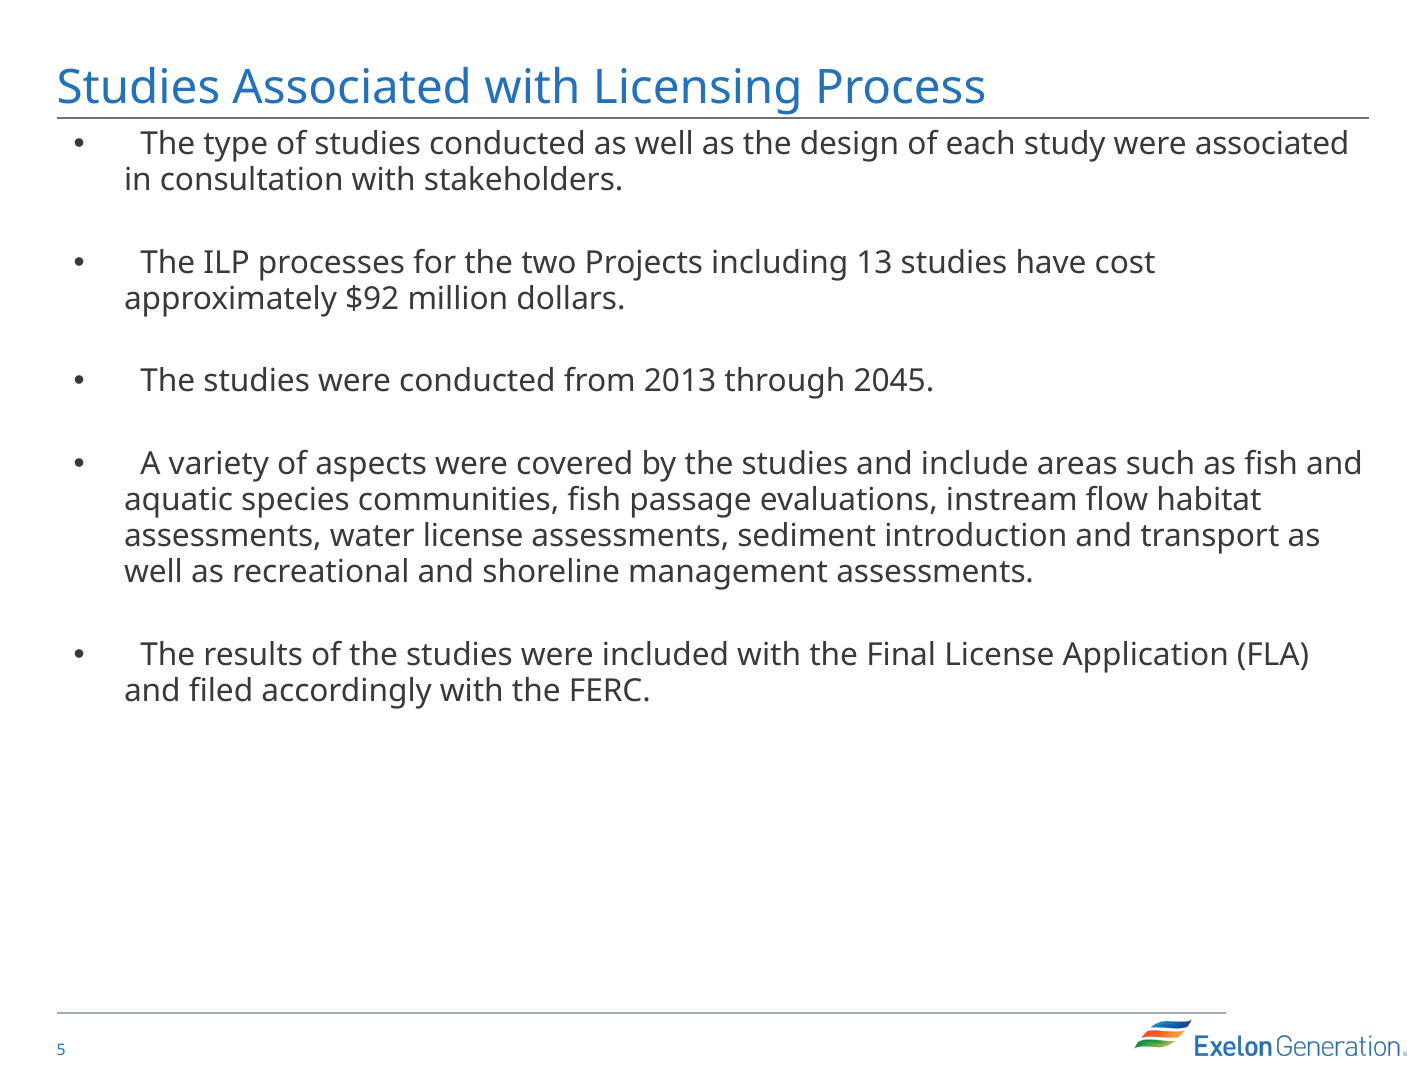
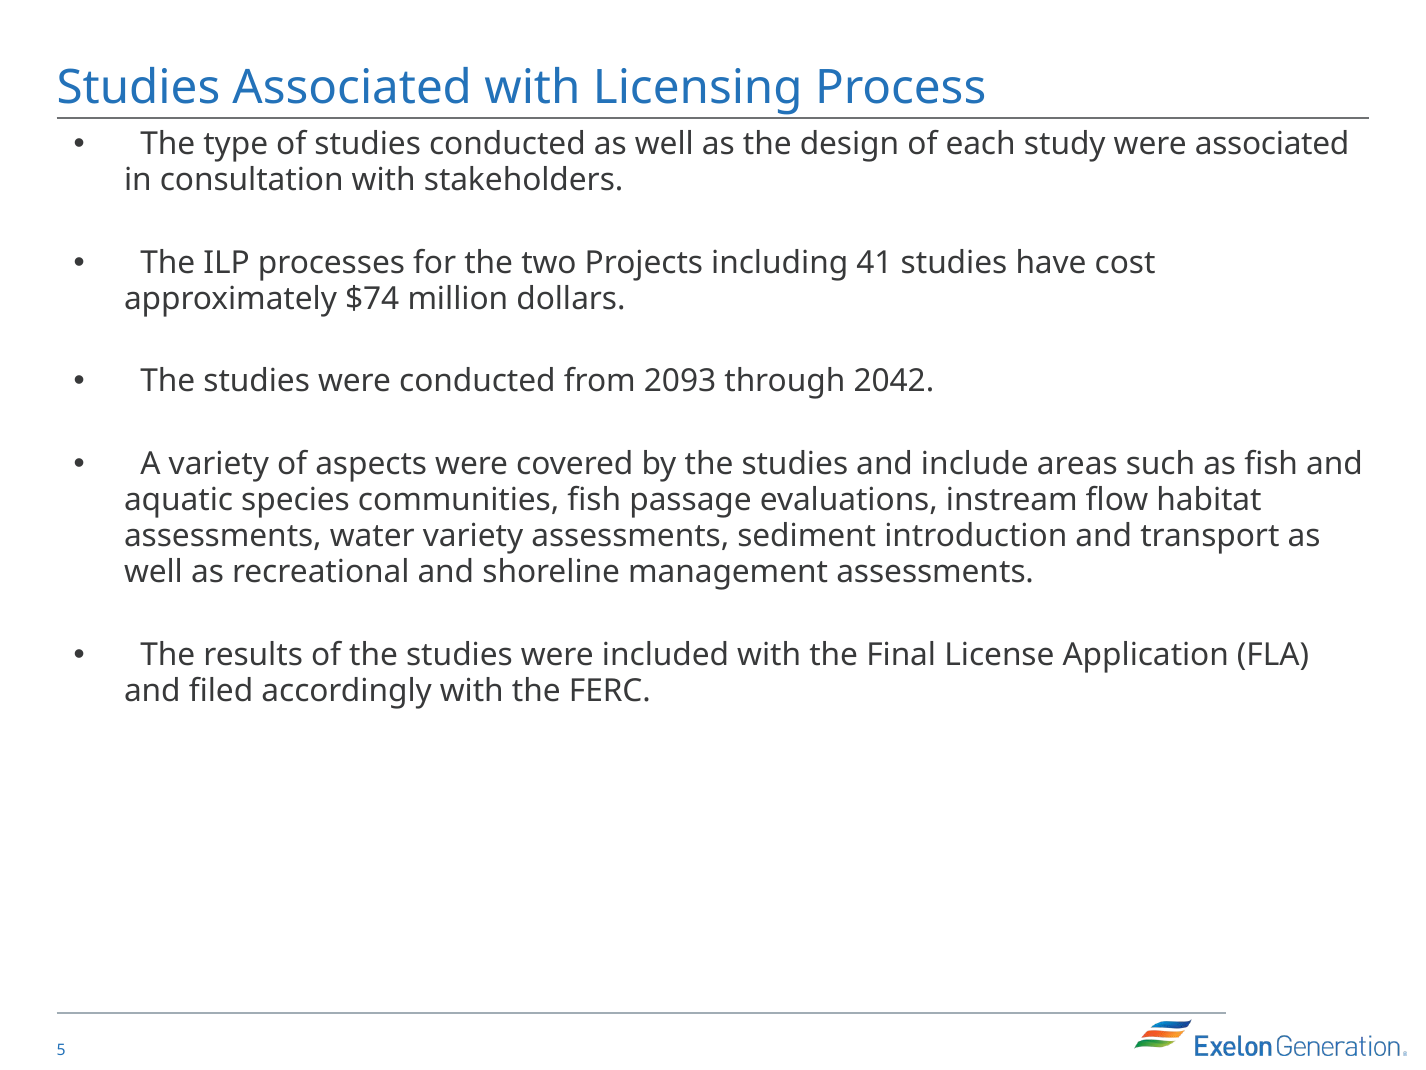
13: 13 -> 41 (874, 263)
$92: $92 -> $74 (372, 299)
2013: 2013 -> 2093 (680, 381)
2045: 2045 -> 2042 (894, 381)
water license: license -> variety (473, 536)
